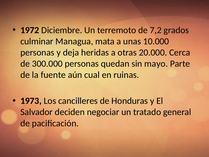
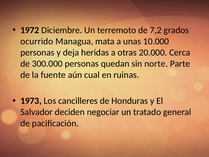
culminar: culminar -> ocurrido (37, 41)
mayo: mayo -> norte (156, 64)
